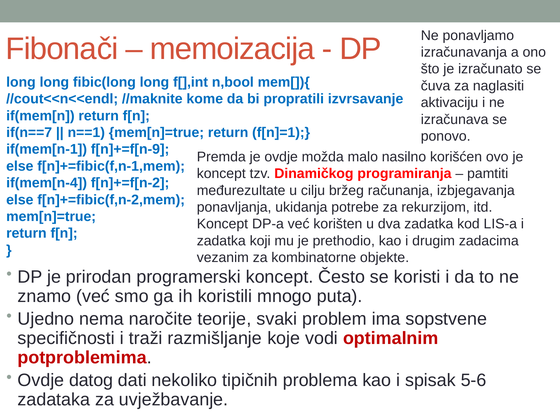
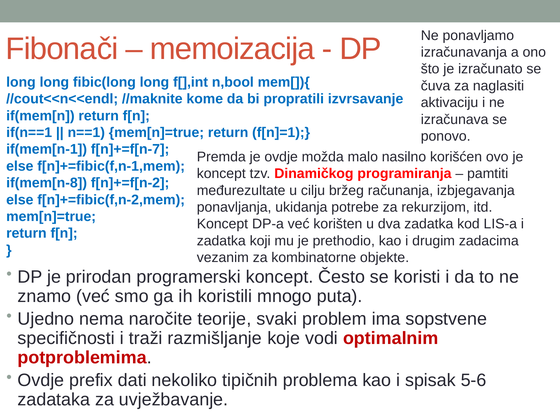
if(n==7: if(n==7 -> if(n==1 (29, 133)
f[n]+=f[n-9: f[n]+=f[n-9 -> f[n]+=f[n-7 (130, 149)
if(mem[n-4: if(mem[n-4 -> if(mem[n-8 (47, 183)
datog: datog -> prefix (91, 380)
